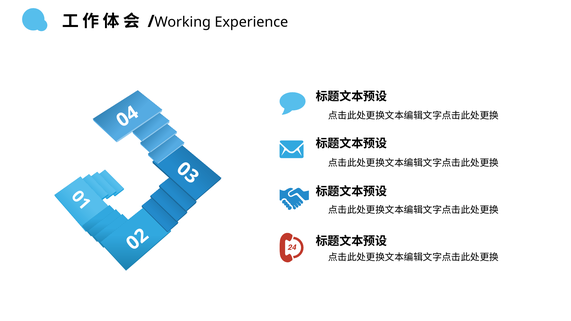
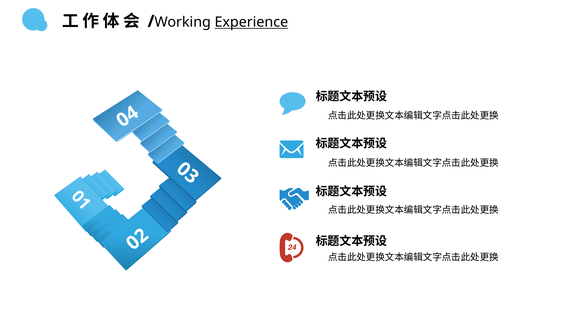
Experience underline: none -> present (251, 22)
